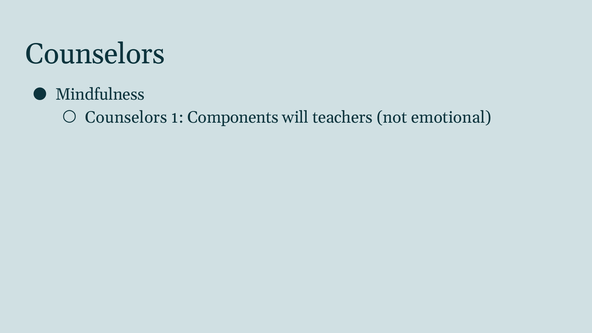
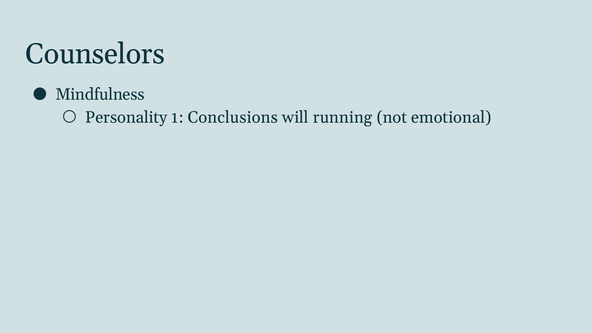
Counselors: Counselors -> Personality (126, 117)
Components: Components -> Conclusions (233, 117)
teachers: teachers -> running (343, 117)
